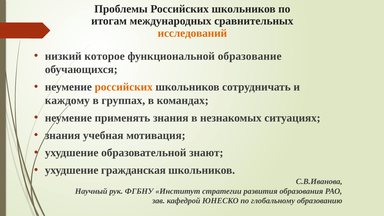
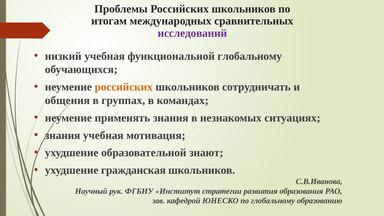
исследований colour: orange -> purple (192, 33)
низкий которое: которое -> учебная (105, 56)
функциональной образование: образование -> глобальному (250, 56)
каждому: каждому -> общения (67, 100)
